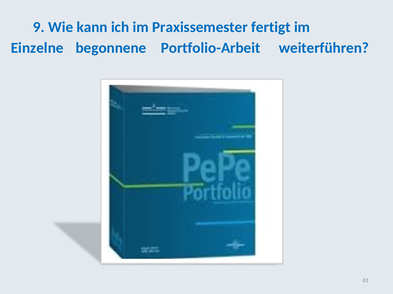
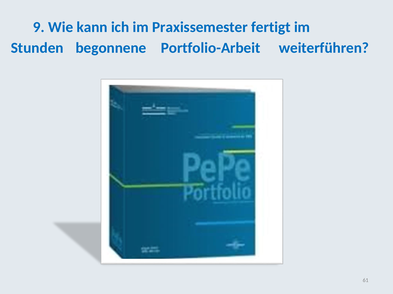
Einzelne: Einzelne -> Stunden (37, 48)
